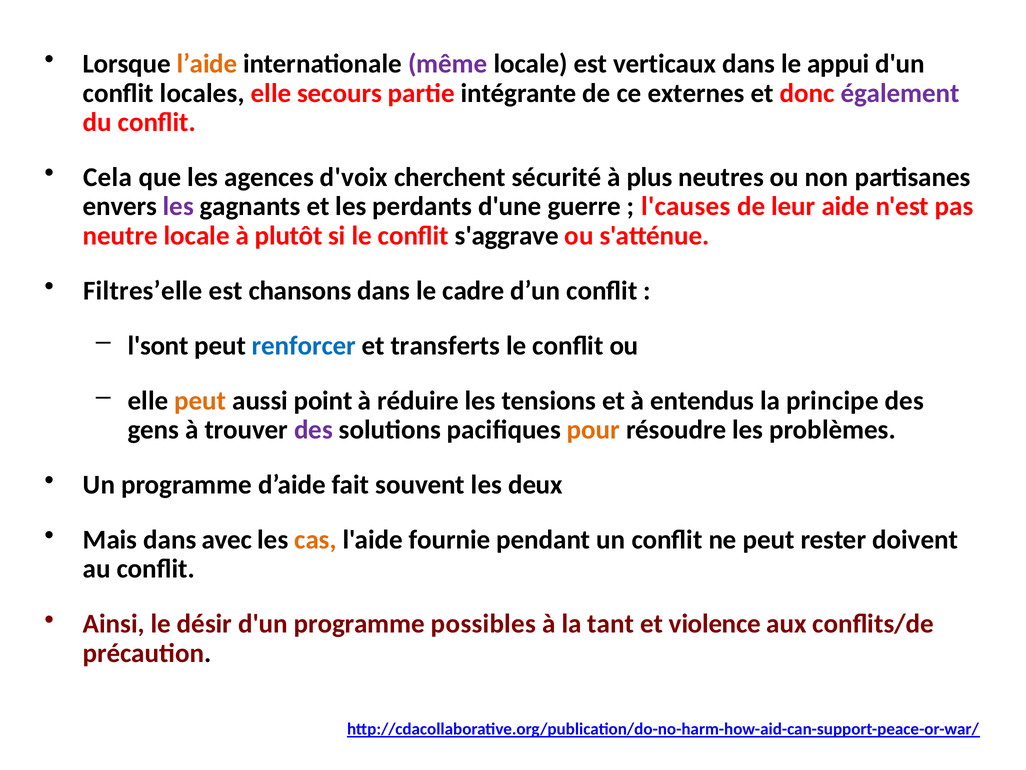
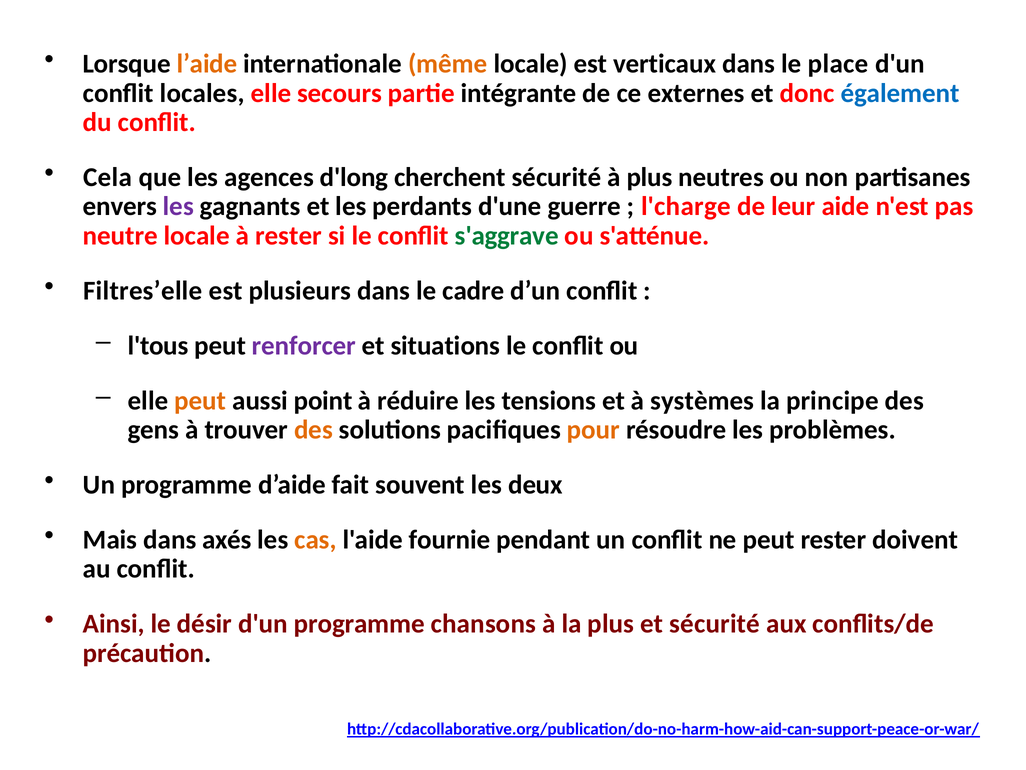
même colour: purple -> orange (448, 64)
appui: appui -> place (838, 64)
également colour: purple -> blue (900, 93)
d'voix: d'voix -> d'long (354, 177)
l'causes: l'causes -> l'charge (686, 206)
à plutôt: plutôt -> rester (289, 236)
s'aggrave colour: black -> green (507, 236)
chansons: chansons -> plusieurs (300, 291)
l'sont: l'sont -> l'tous (158, 345)
renforcer colour: blue -> purple (304, 345)
transferts: transferts -> situations (445, 345)
entendus: entendus -> systèmes (702, 400)
des colour: purple -> orange (313, 430)
avec: avec -> axés (227, 539)
possibles: possibles -> chansons (483, 624)
la tant: tant -> plus (611, 624)
et violence: violence -> sécurité (715, 624)
